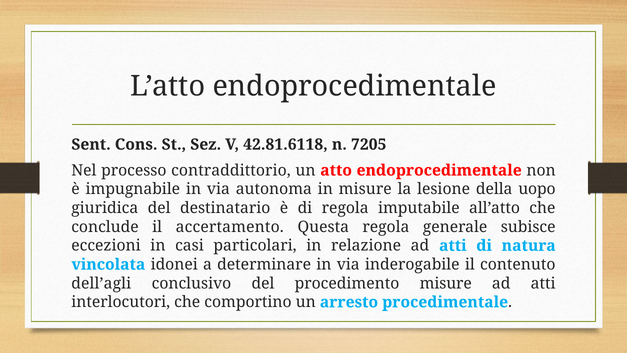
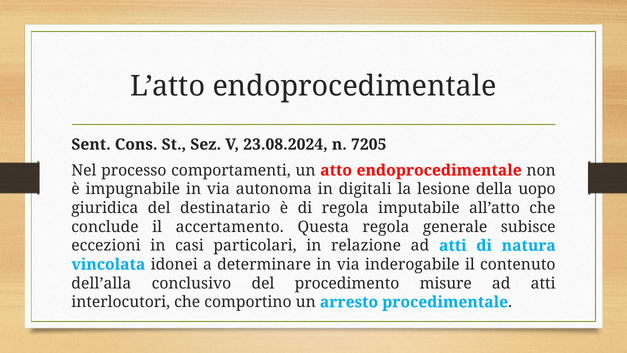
42.81.6118: 42.81.6118 -> 23.08.2024 (285, 144)
contraddittorio: contraddittorio -> comportamenti (231, 170)
in misure: misure -> digitali (365, 189)
dell’agli: dell’agli -> dell’alla (101, 283)
